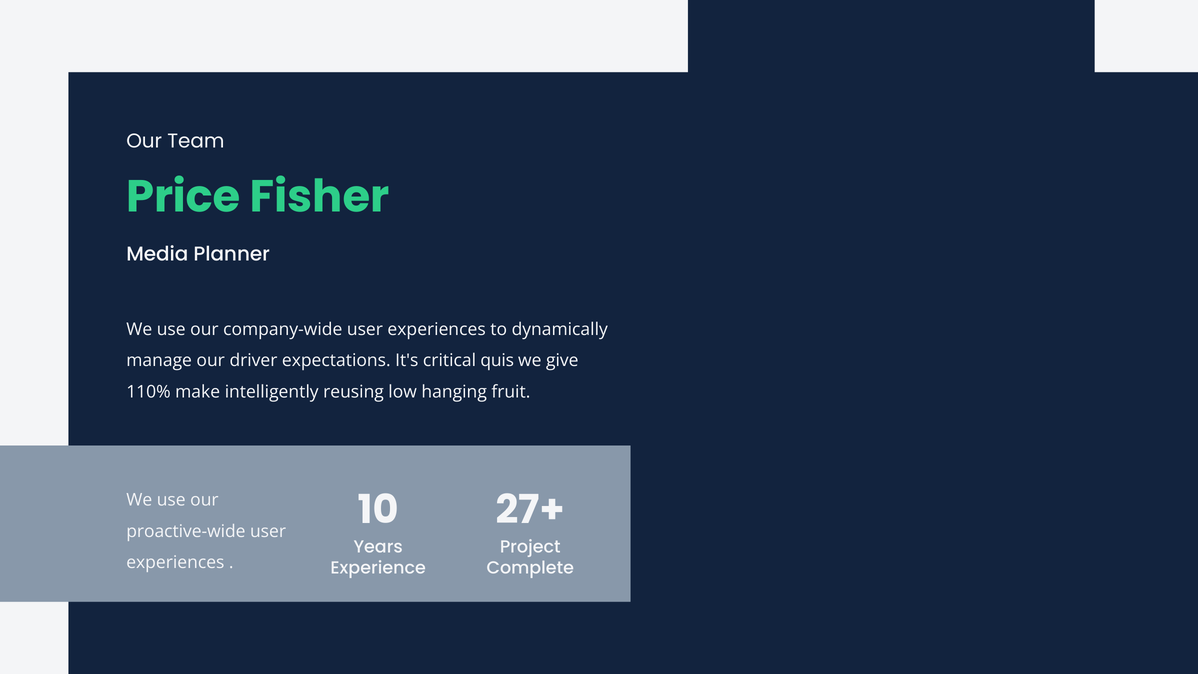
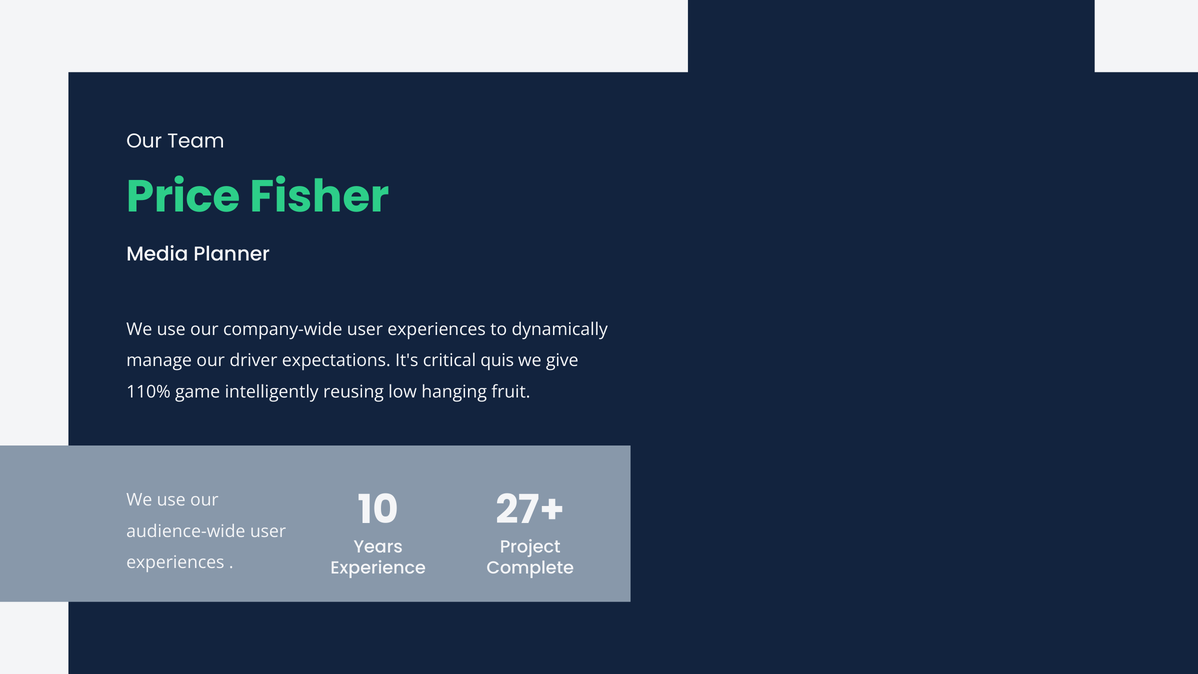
make: make -> game (198, 392)
proactive-wide: proactive-wide -> audience-wide (186, 531)
